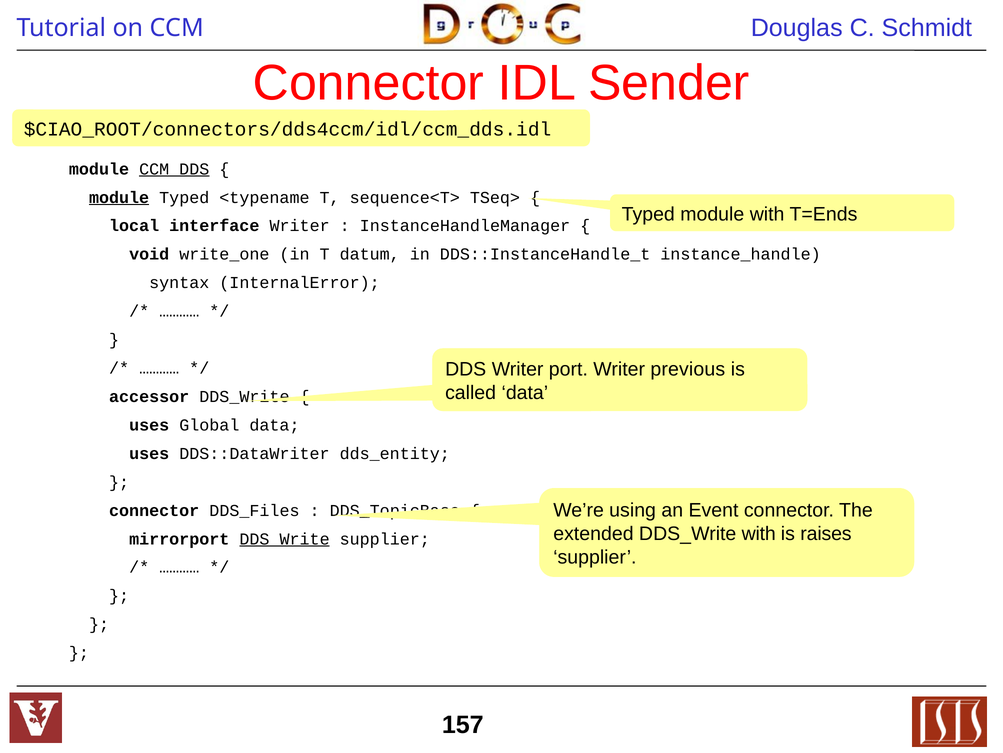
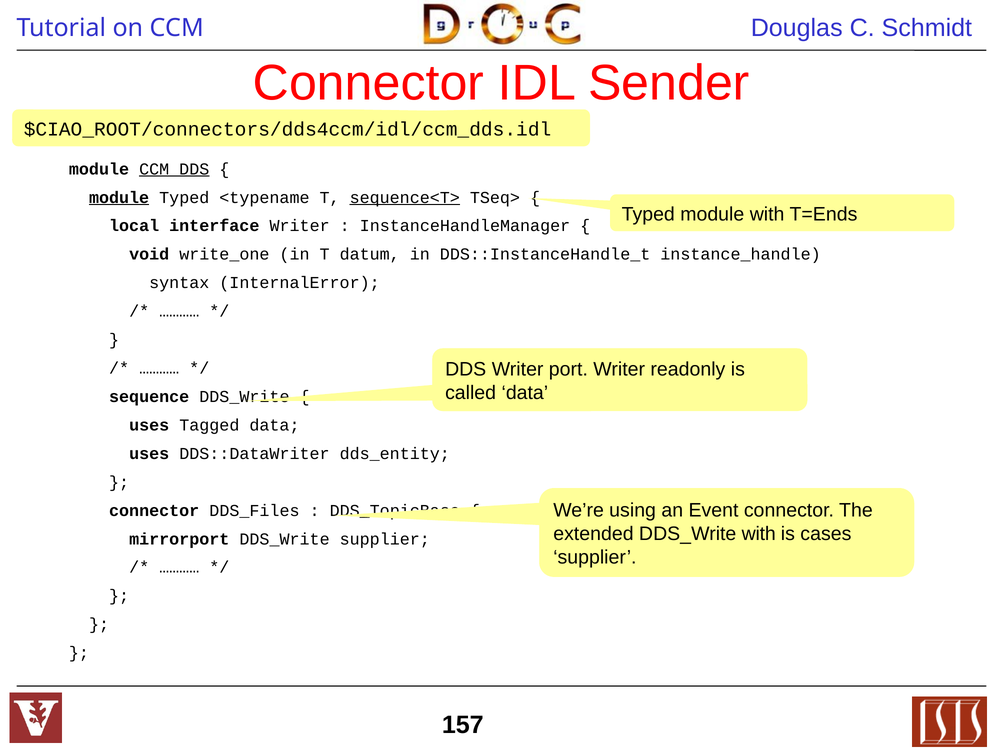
sequence<T> underline: none -> present (405, 197)
previous: previous -> readonly (688, 369)
accessor: accessor -> sequence (149, 396)
Global: Global -> Tagged (209, 425)
raises: raises -> cases (826, 533)
DDS_Write underline: present -> none (285, 538)
